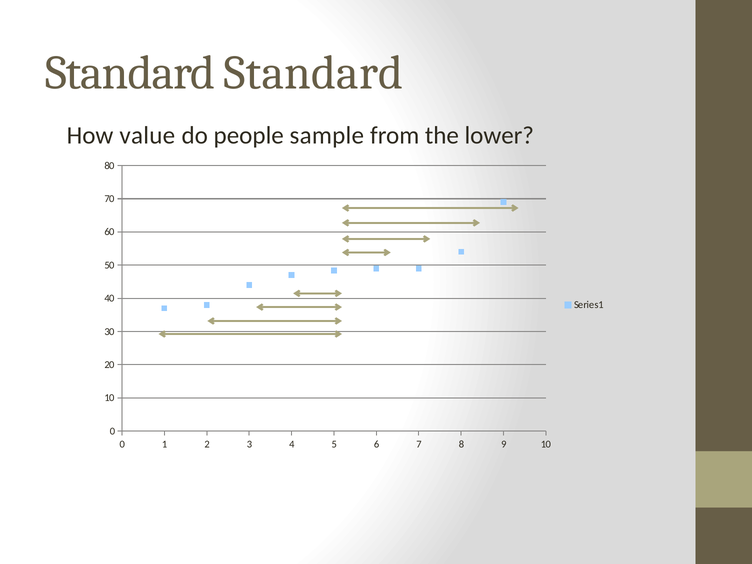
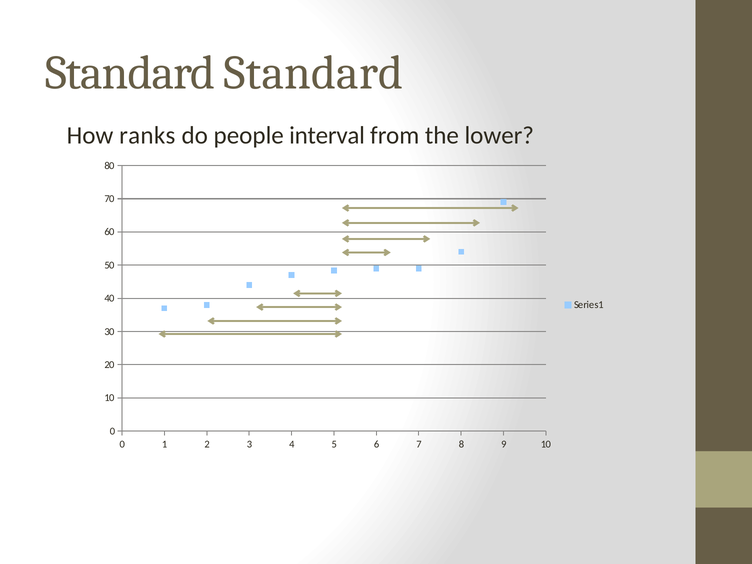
value: value -> ranks (147, 136)
sample: sample -> interval (327, 136)
